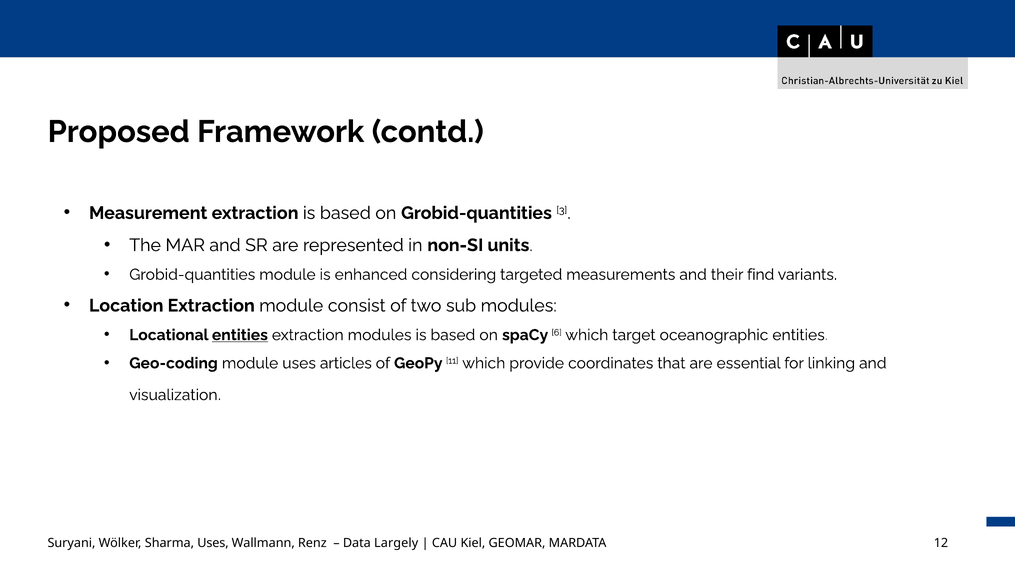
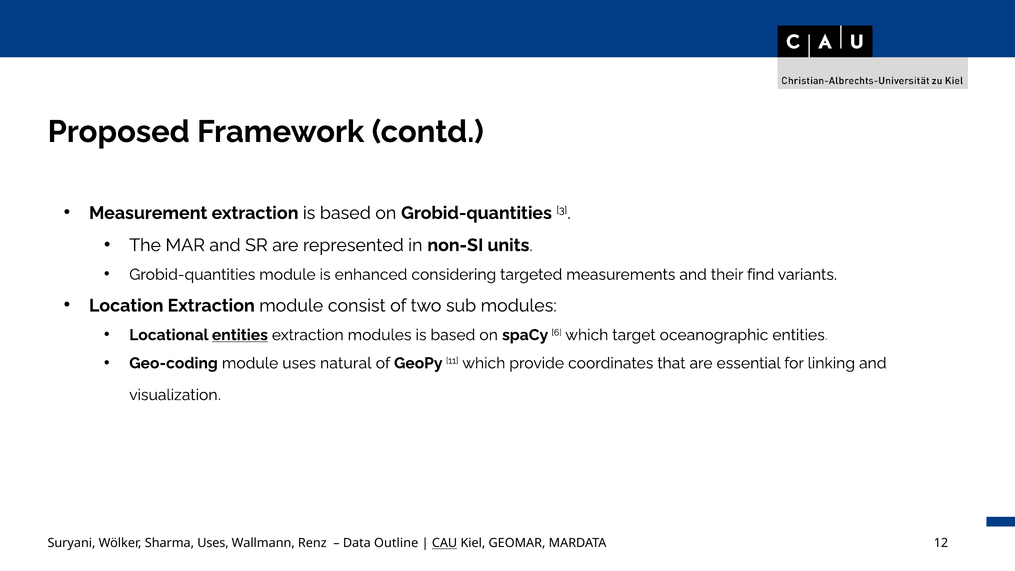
articles: articles -> natural (346, 363)
Largely: Largely -> Outline (396, 543)
CAU underline: none -> present (445, 543)
